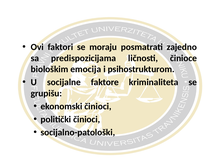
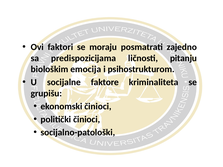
činioce: činioce -> pitanju (184, 58)
